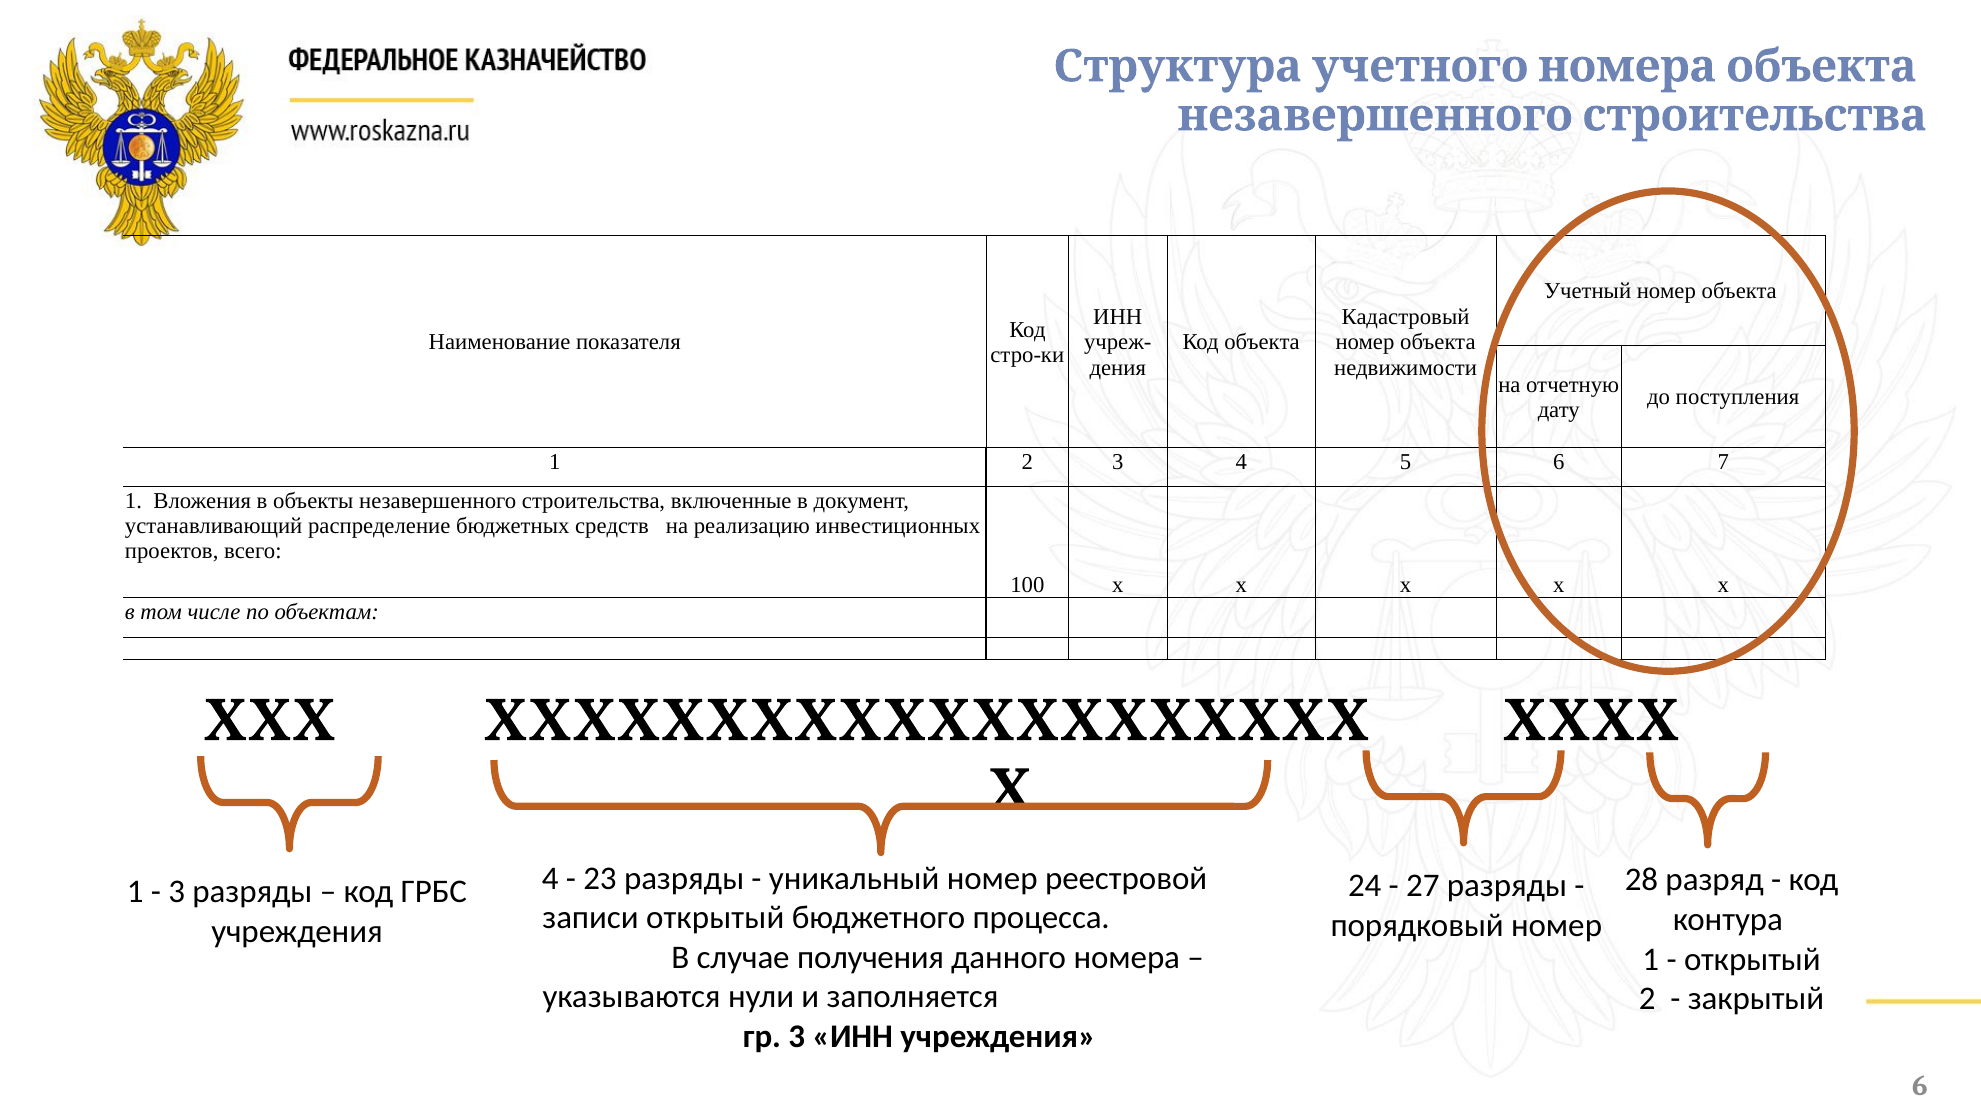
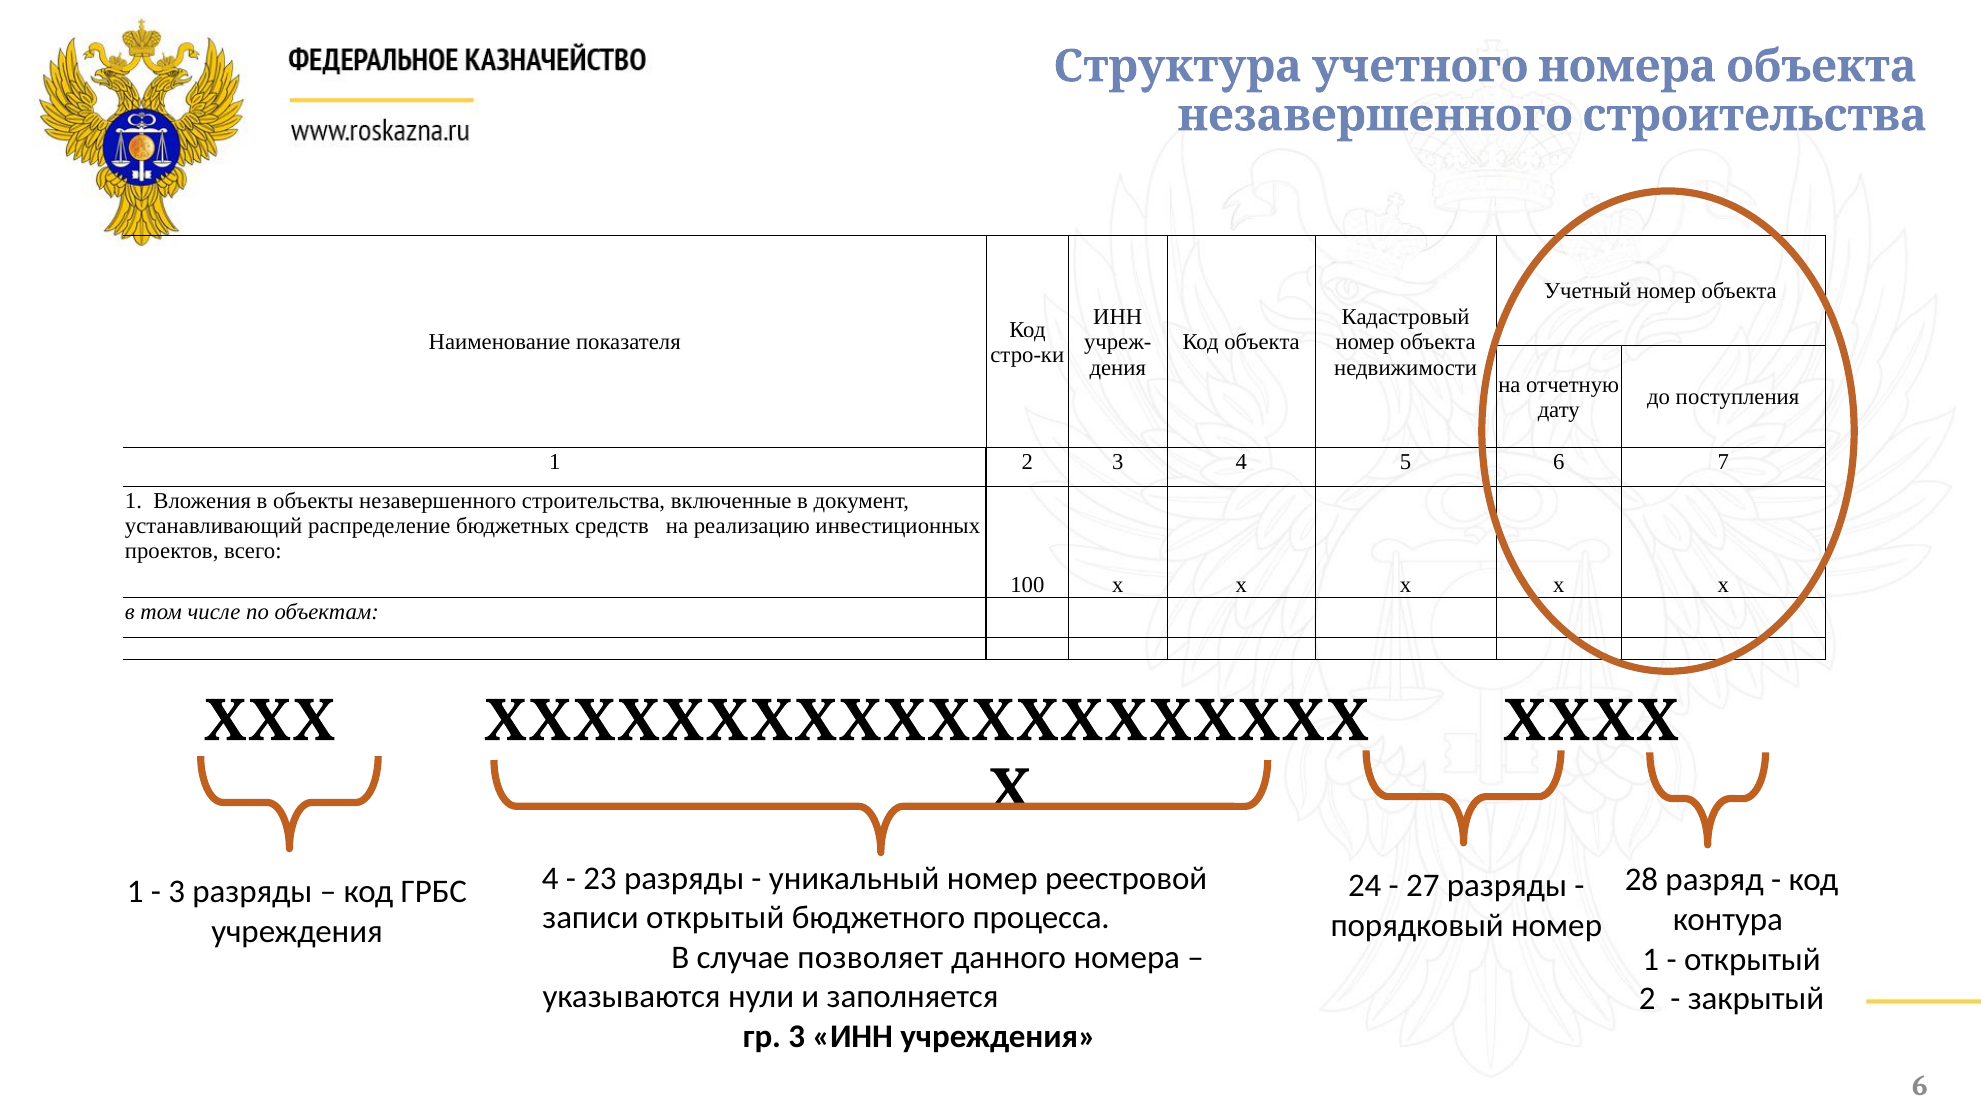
получения: получения -> позволяет (870, 958)
